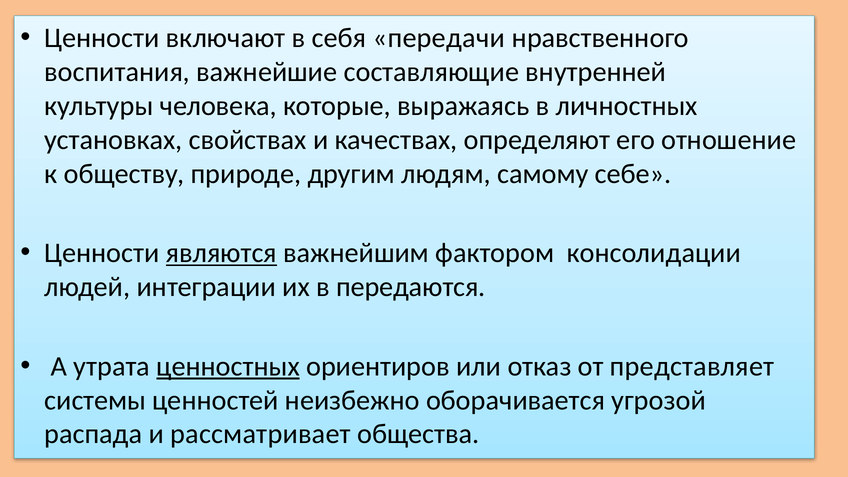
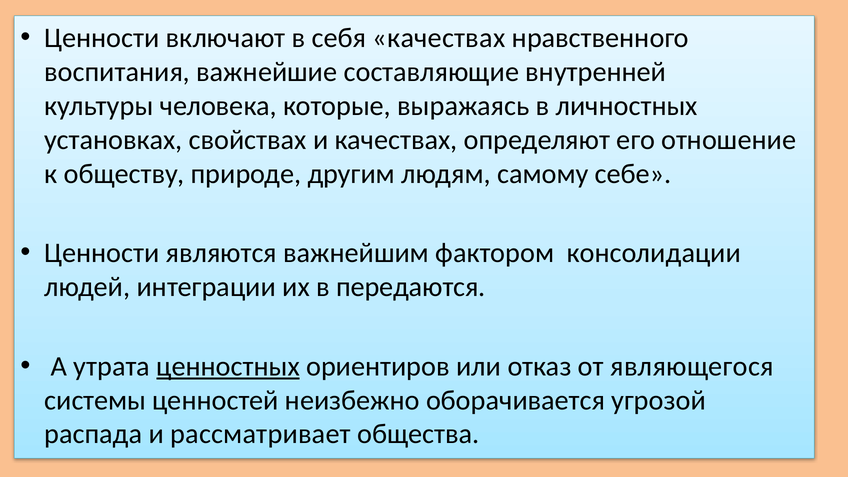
себя передачи: передачи -> качествах (439, 38)
являются underline: present -> none (221, 253)
представляет: представляет -> являющегося (692, 366)
